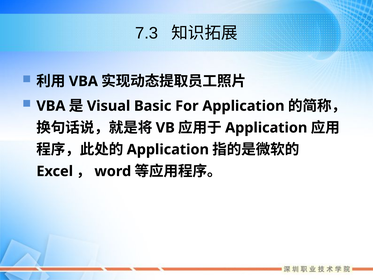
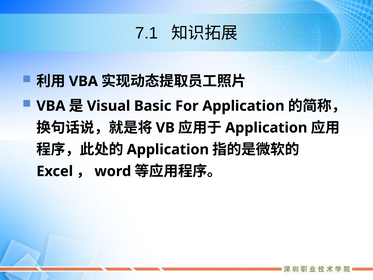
7.3: 7.3 -> 7.1 (147, 33)
